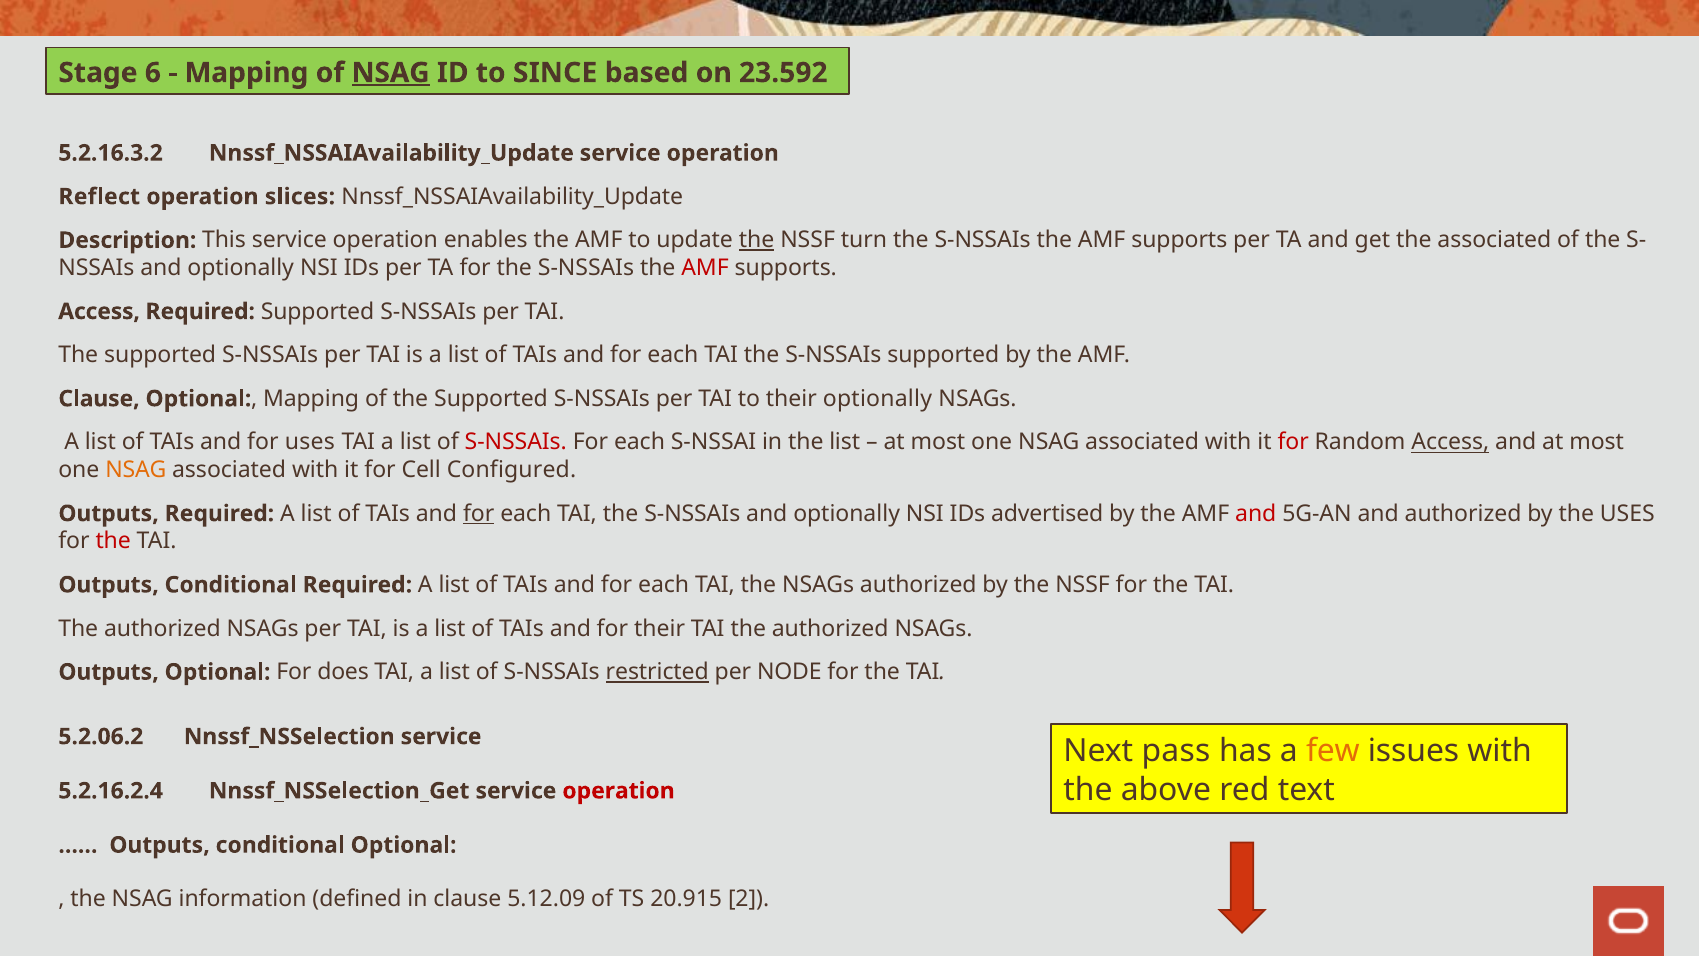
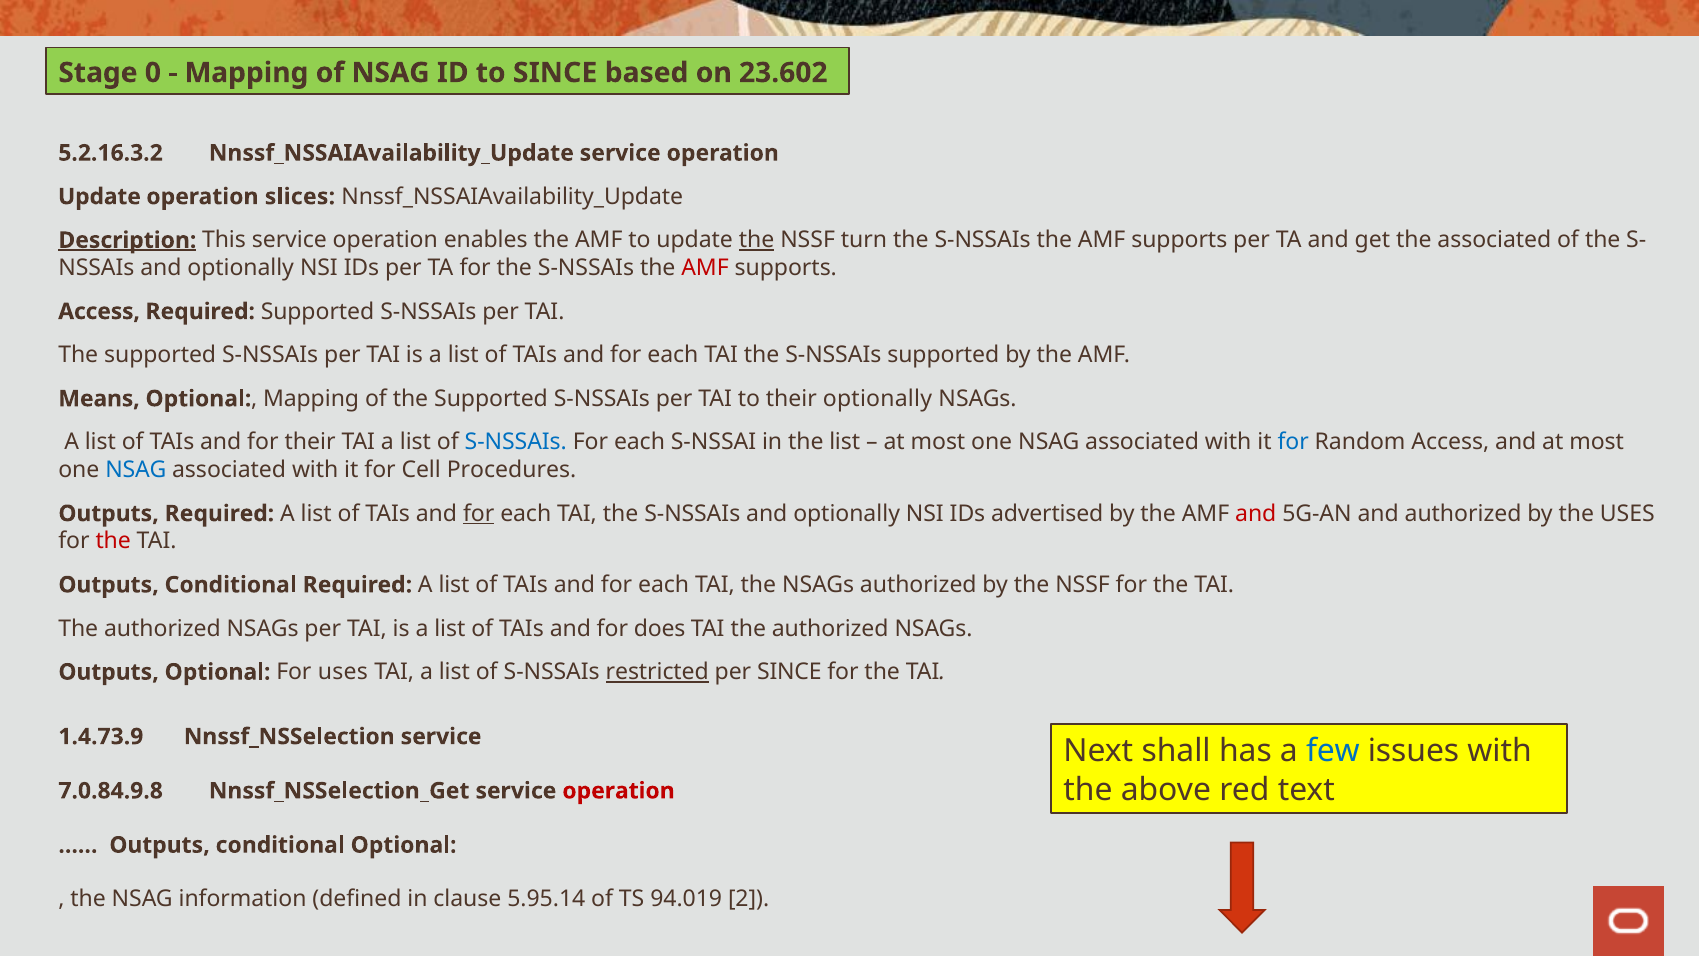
6: 6 -> 0 (153, 73)
NSAG underline: present -> none (391, 73)
23.592: 23.592 -> 23.602 (783, 73)
Reflect: Reflect -> Update (99, 197)
Description underline: none -> present (127, 240)
Clause: Clause -> Means (99, 399)
for uses: uses -> their (310, 442)
S-NSSAIs colour: red -> blue (516, 442)
for colour: red -> blue (1293, 442)
Access underline: present -> none (1450, 442)
NSAG colour: orange -> blue (136, 470)
Configured: Configured -> Procedures (512, 470)
for their: their -> does (660, 628)
For does: does -> uses (343, 672)
per NODE: NODE -> SINCE (789, 672)
5.2.06.2: 5.2.06.2 -> 1.4.73.9 (101, 736)
pass: pass -> shall (1176, 751)
few colour: orange -> blue (1333, 751)
5.2.16.2.4: 5.2.16.2.4 -> 7.0.84.9.8 (111, 791)
5.12.09: 5.12.09 -> 5.95.14 (546, 899)
20.915: 20.915 -> 94.019 (686, 899)
